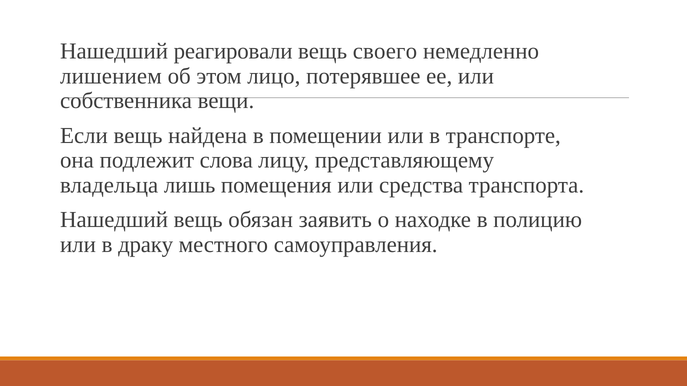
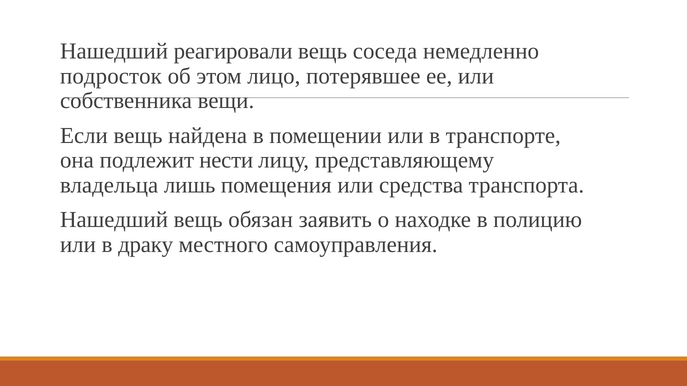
своего: своего -> соседа (385, 51)
лишением: лишением -> подросток (111, 76)
слова: слова -> нести (226, 160)
